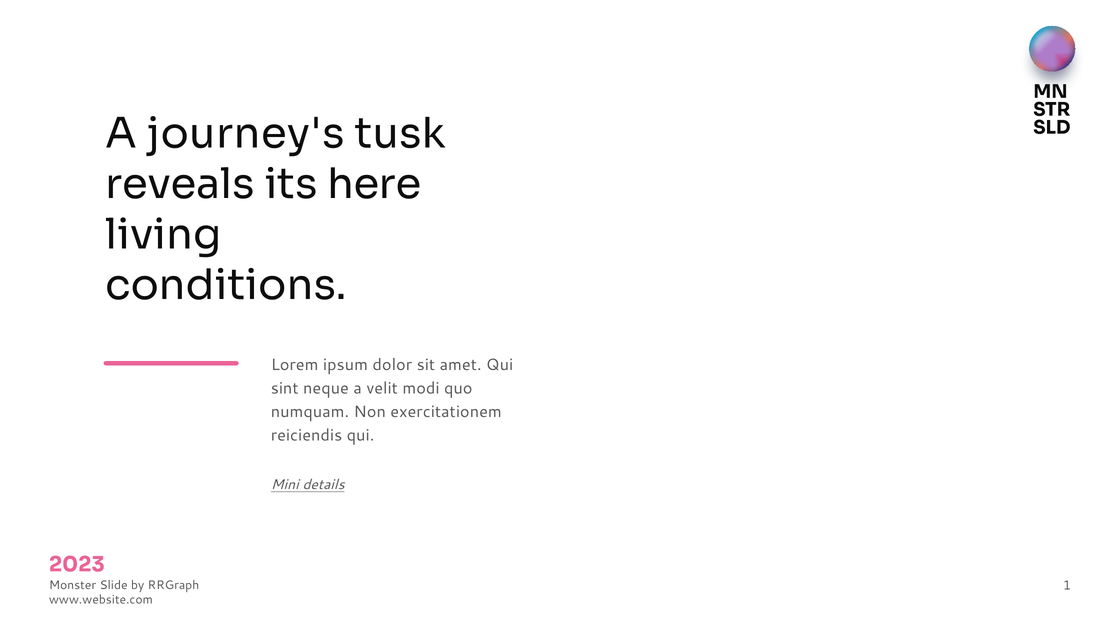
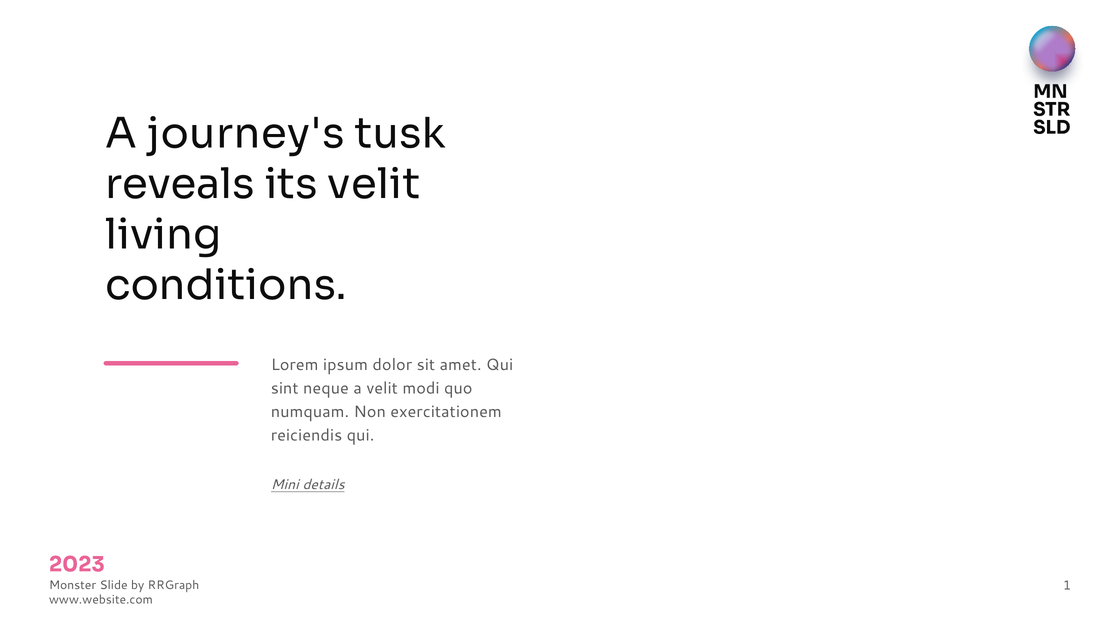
its here: here -> velit (374, 185)
